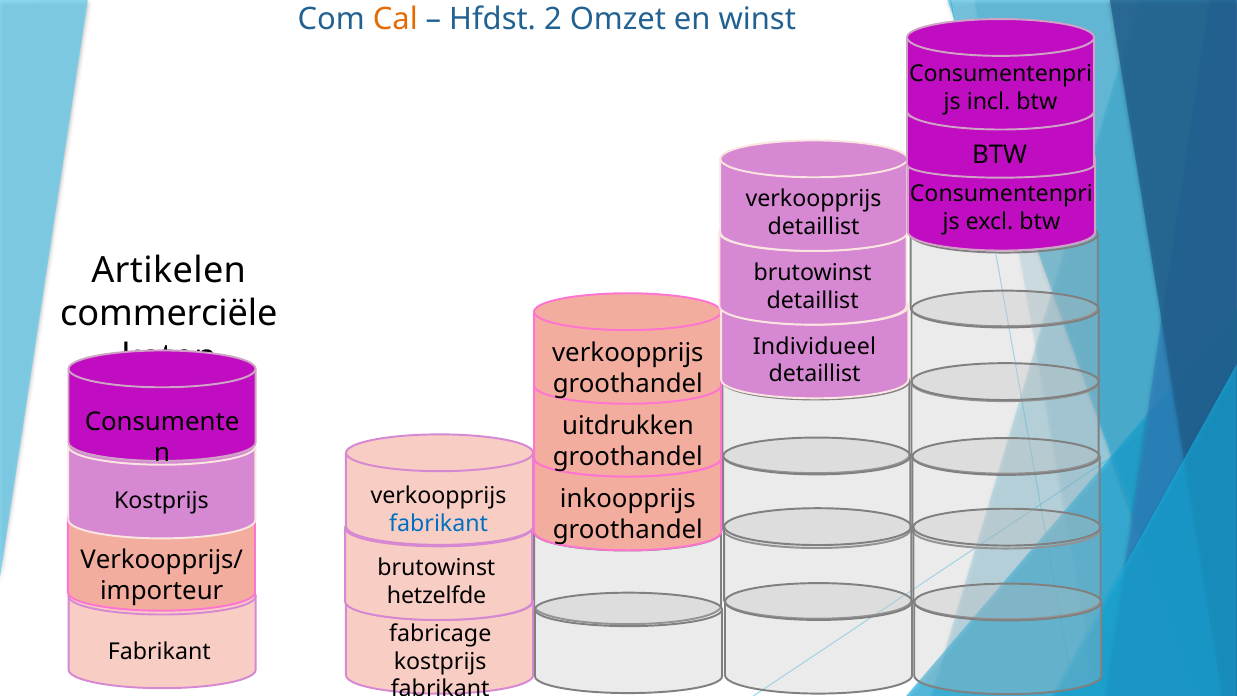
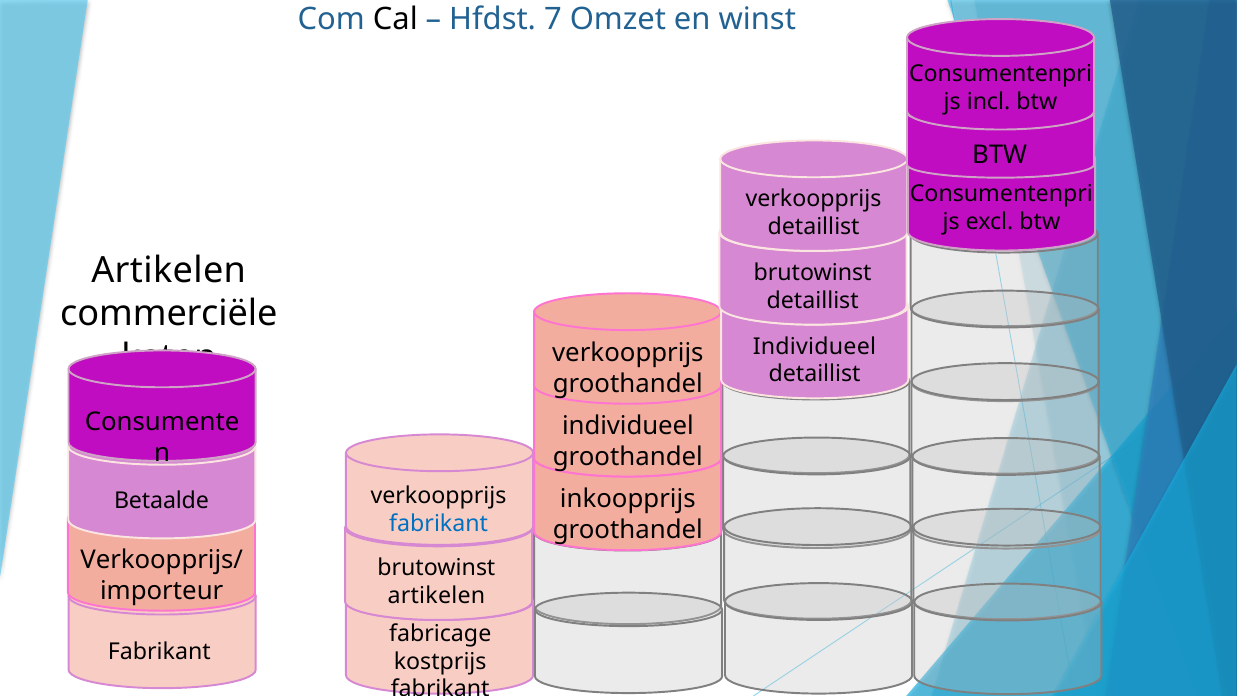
Cal colour: orange -> black (395, 19)
2: 2 -> 7 (553, 19)
uitdrukken: uitdrukken -> individueel (628, 426)
Kostprijs: Kostprijs -> Betaalde (161, 501)
hetzelfde: hetzelfde -> artikelen (436, 596)
